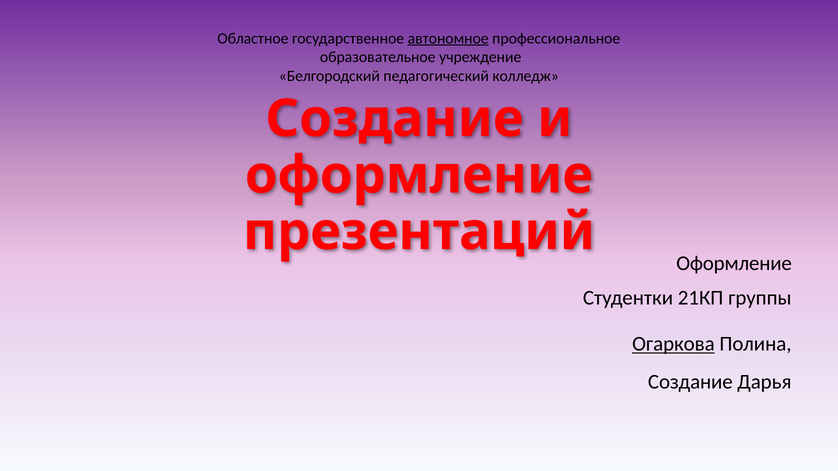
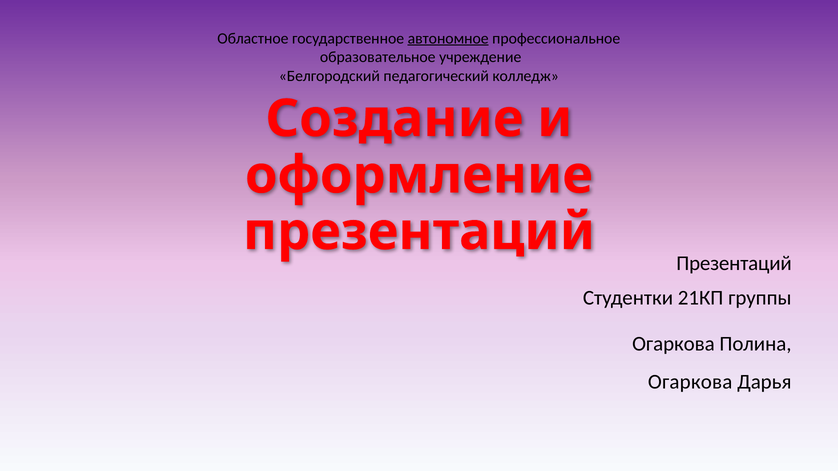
презентаций Оформление: Оформление -> Презентаций (734, 264)
Огаркова underline: present -> none (673, 344)
Создание: Создание -> Огаркова (690, 382)
